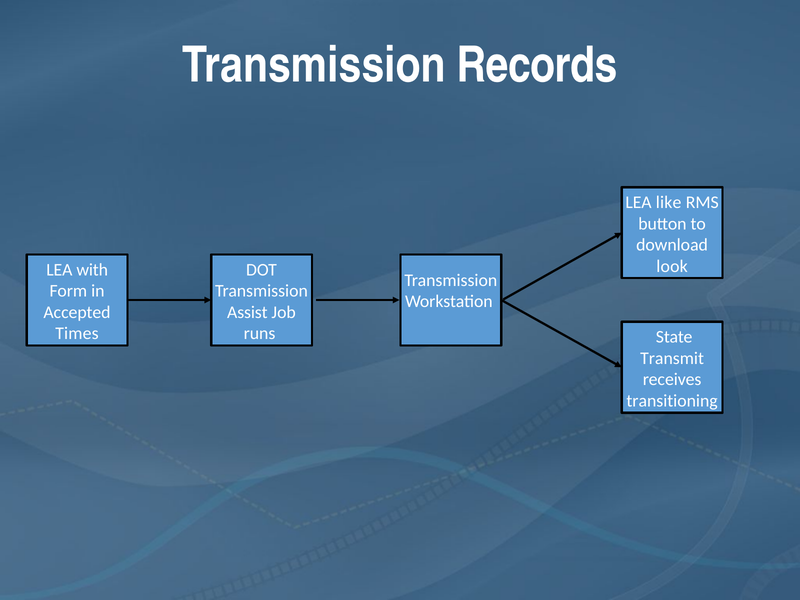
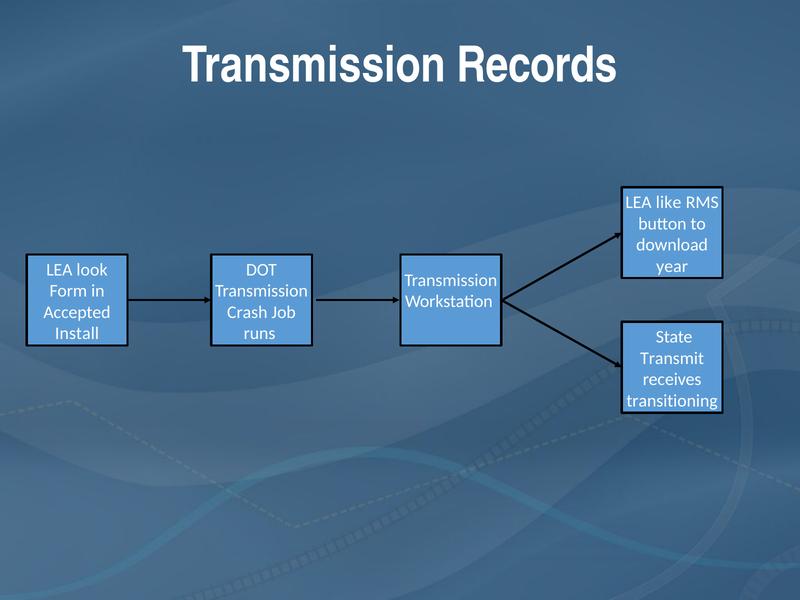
look: look -> year (672, 266)
with: with -> look (92, 270)
Assist: Assist -> Crash (247, 312)
Times: Times -> Install (77, 334)
